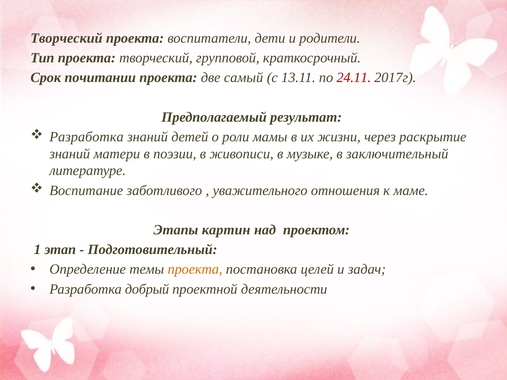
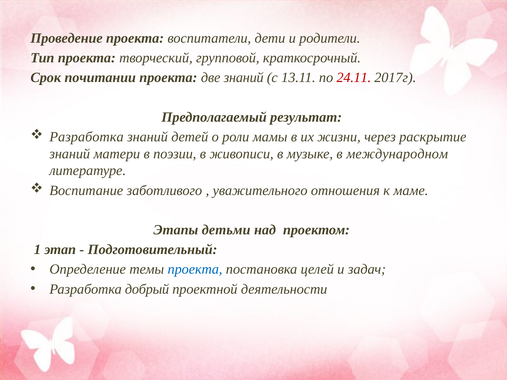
Творческий: Творческий -> Проведение (67, 38)
две самый: самый -> знаний (244, 78)
заключительный: заключительный -> международном (397, 154)
картин: картин -> детьми (226, 230)
проекта colour: orange -> blue (195, 269)
